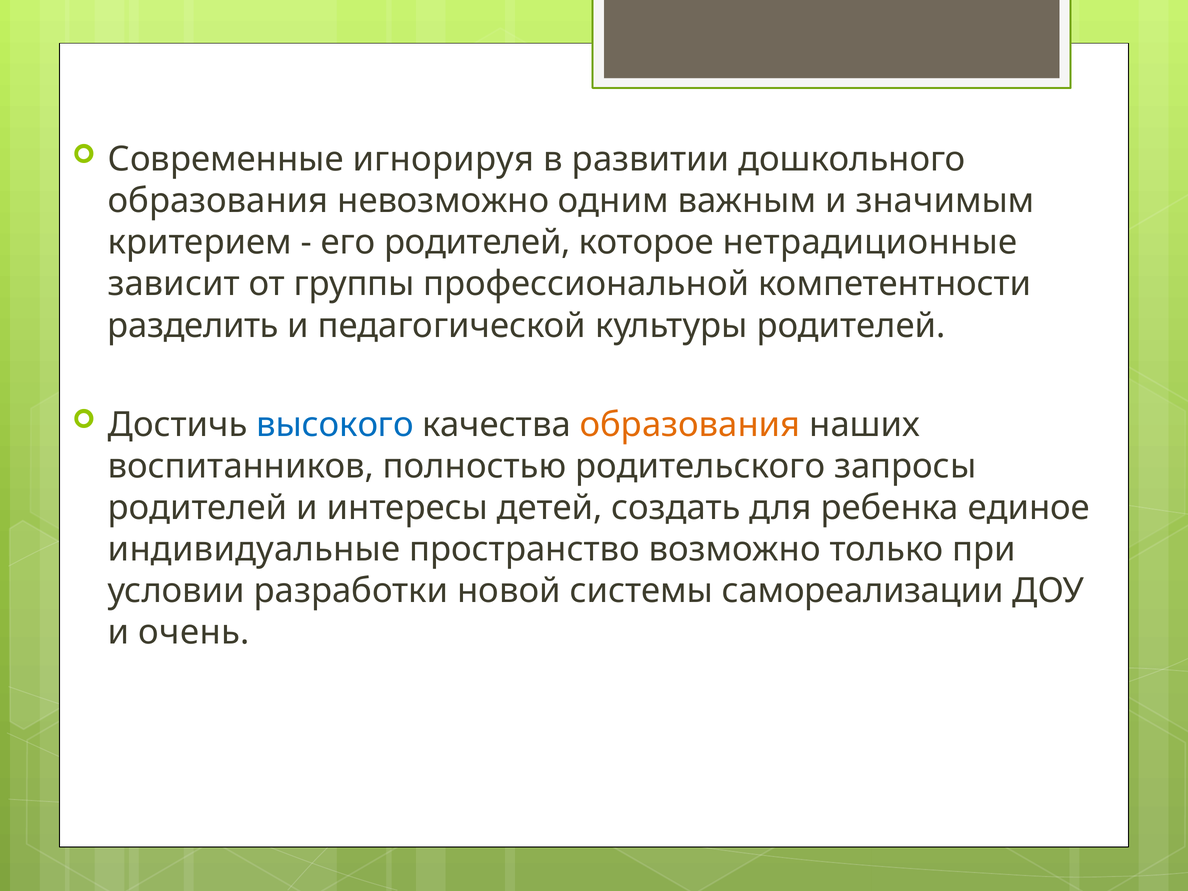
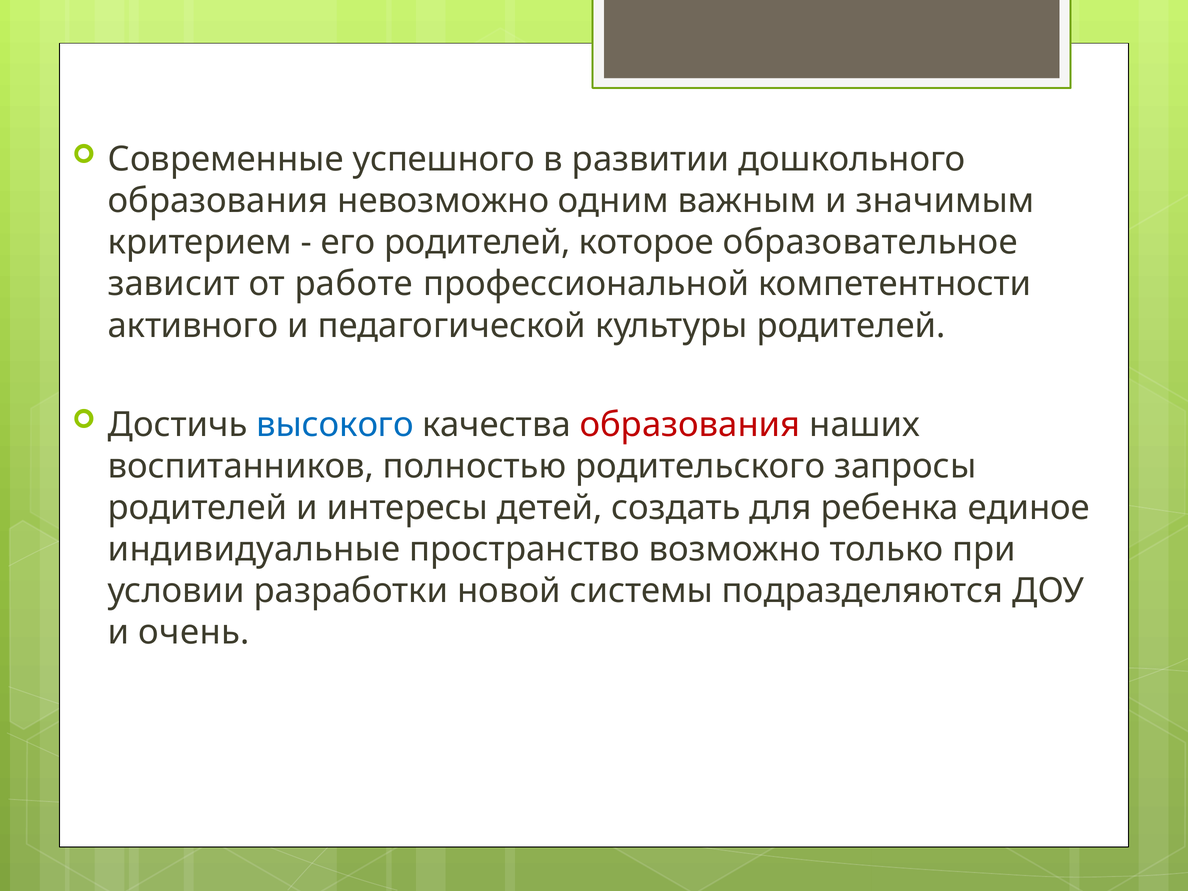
игнорируя: игнорируя -> успешного (444, 159)
нетрадиционные: нетрадиционные -> образовательное (870, 242)
группы: группы -> работе (354, 284)
разделить: разделить -> активного (193, 326)
образования colour: orange -> red (690, 425)
самореализации: самореализации -> подразделяются (863, 591)
